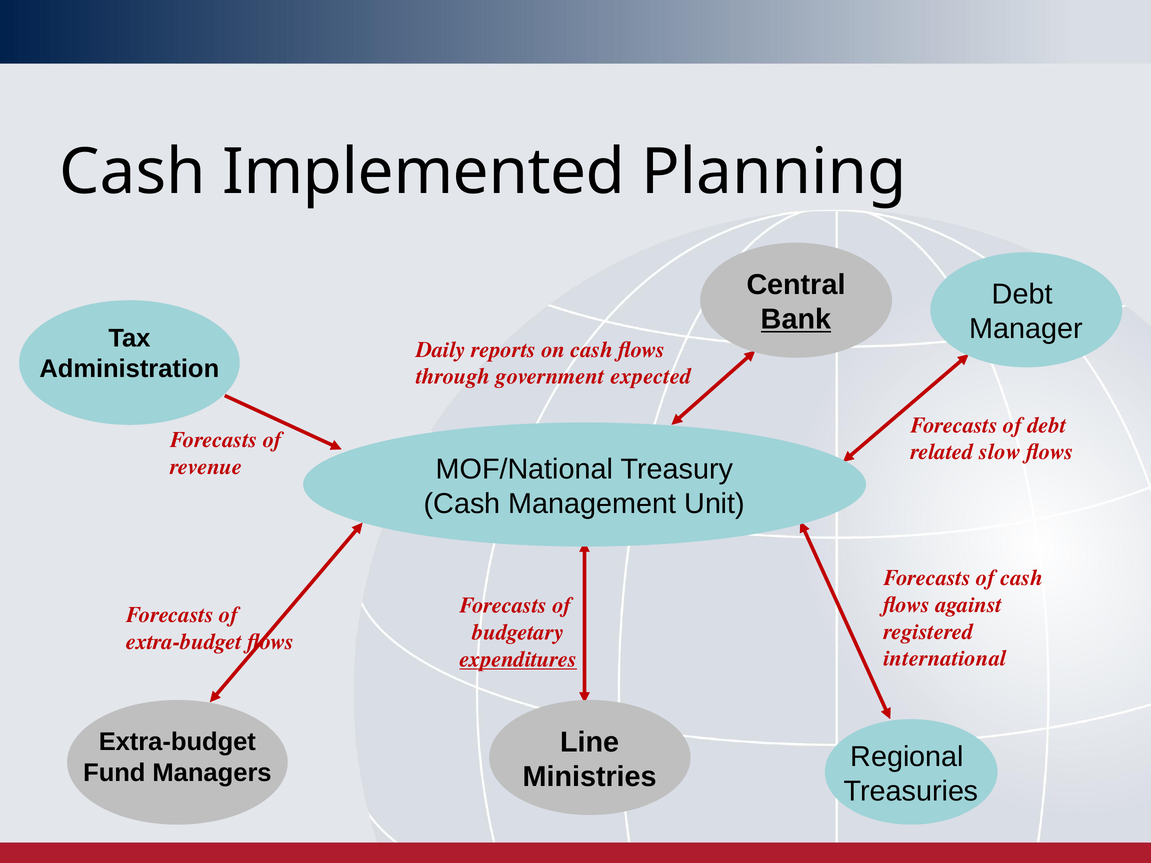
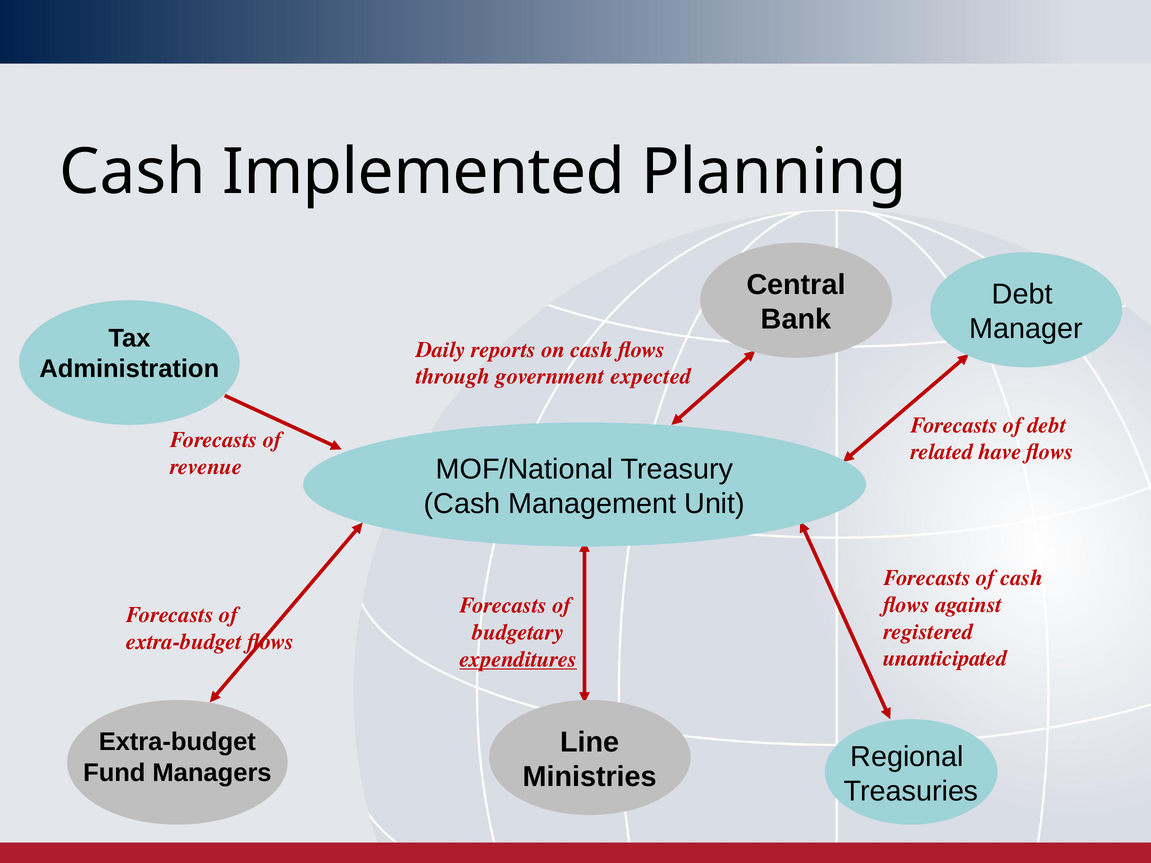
Bank underline: present -> none (796, 320)
slow: slow -> have (1000, 452)
international: international -> unanticipated (945, 659)
